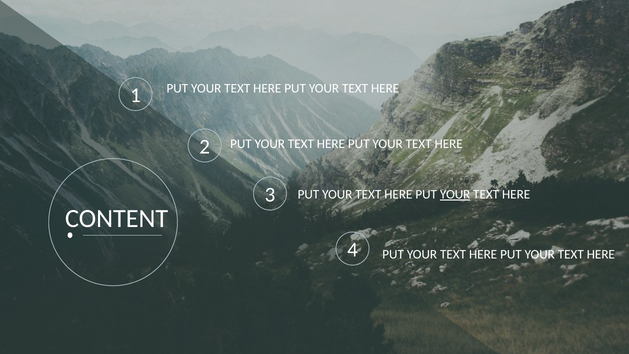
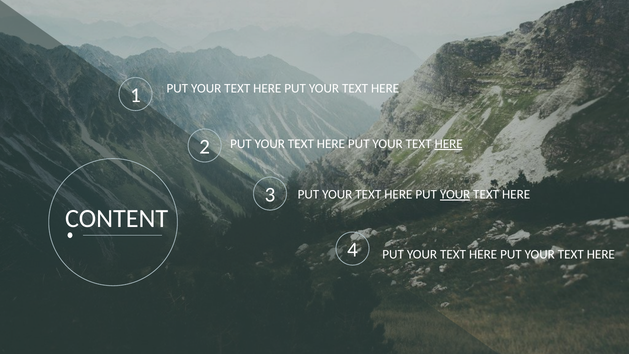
HERE underline: none -> present (449, 144)
